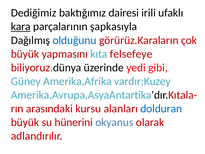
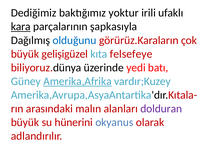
dairesi: dairesi -> yoktur (124, 13)
yapmasını: yapmasını -> gelişigüzel (65, 54)
gibi: gibi -> batı (158, 68)
Amerika,Afrika underline: none -> present (77, 81)
kursu: kursu -> malın (88, 109)
dolduran colour: blue -> purple (161, 109)
